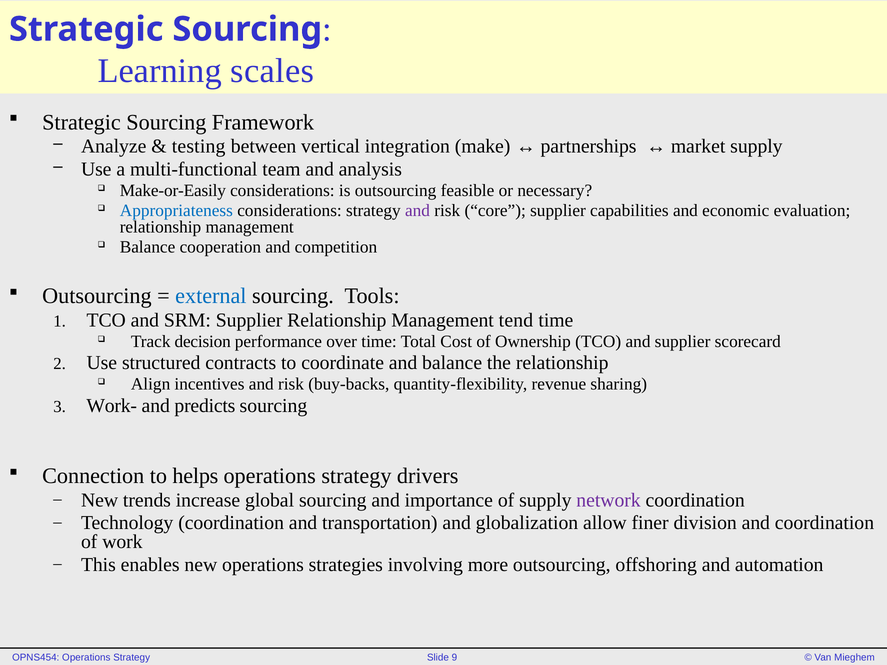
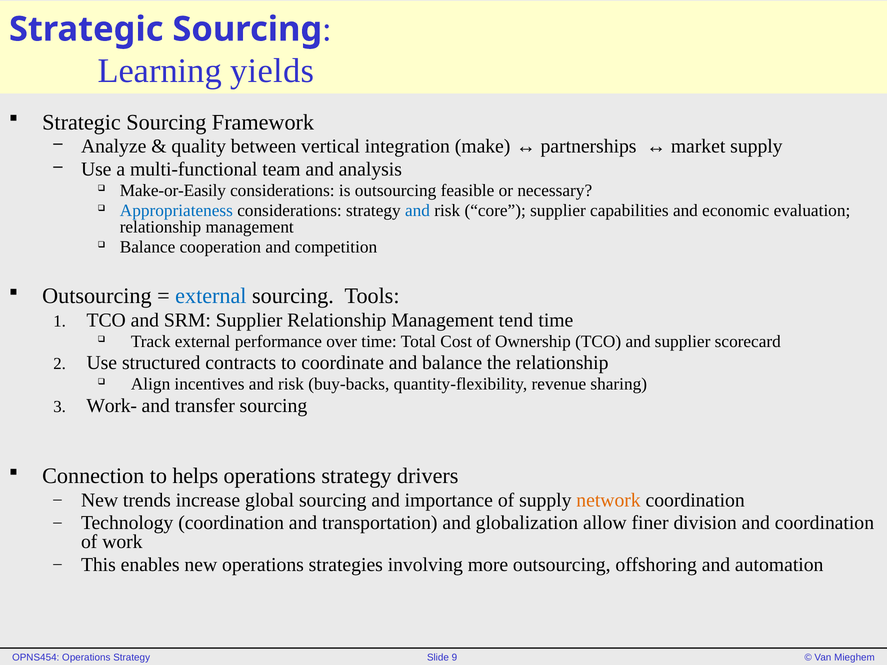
scales: scales -> yields (272, 71)
testing: testing -> quality (199, 146)
and colour: purple -> blue (418, 211)
Track decision: decision -> external (203, 342)
predicts: predicts -> transfer (205, 406)
network colour: purple -> orange (609, 500)
